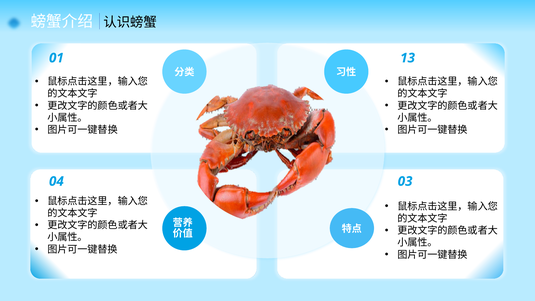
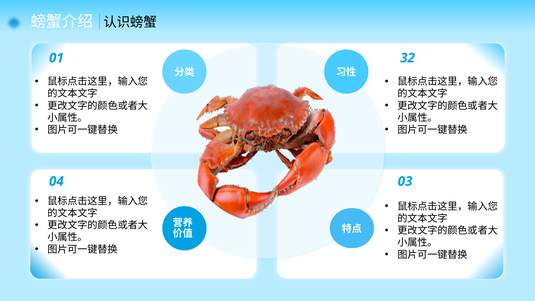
13: 13 -> 32 (408, 58)
